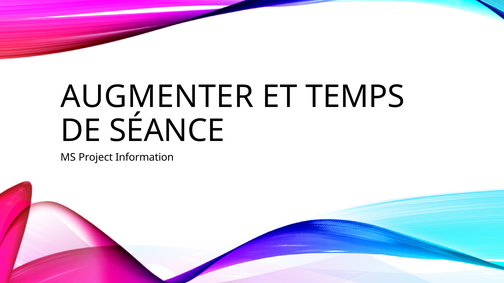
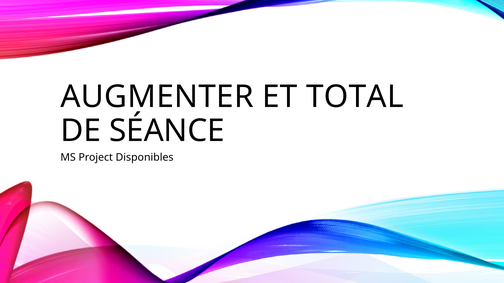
TEMPS: TEMPS -> TOTAL (355, 97)
Information: Information -> Disponibles (145, 158)
